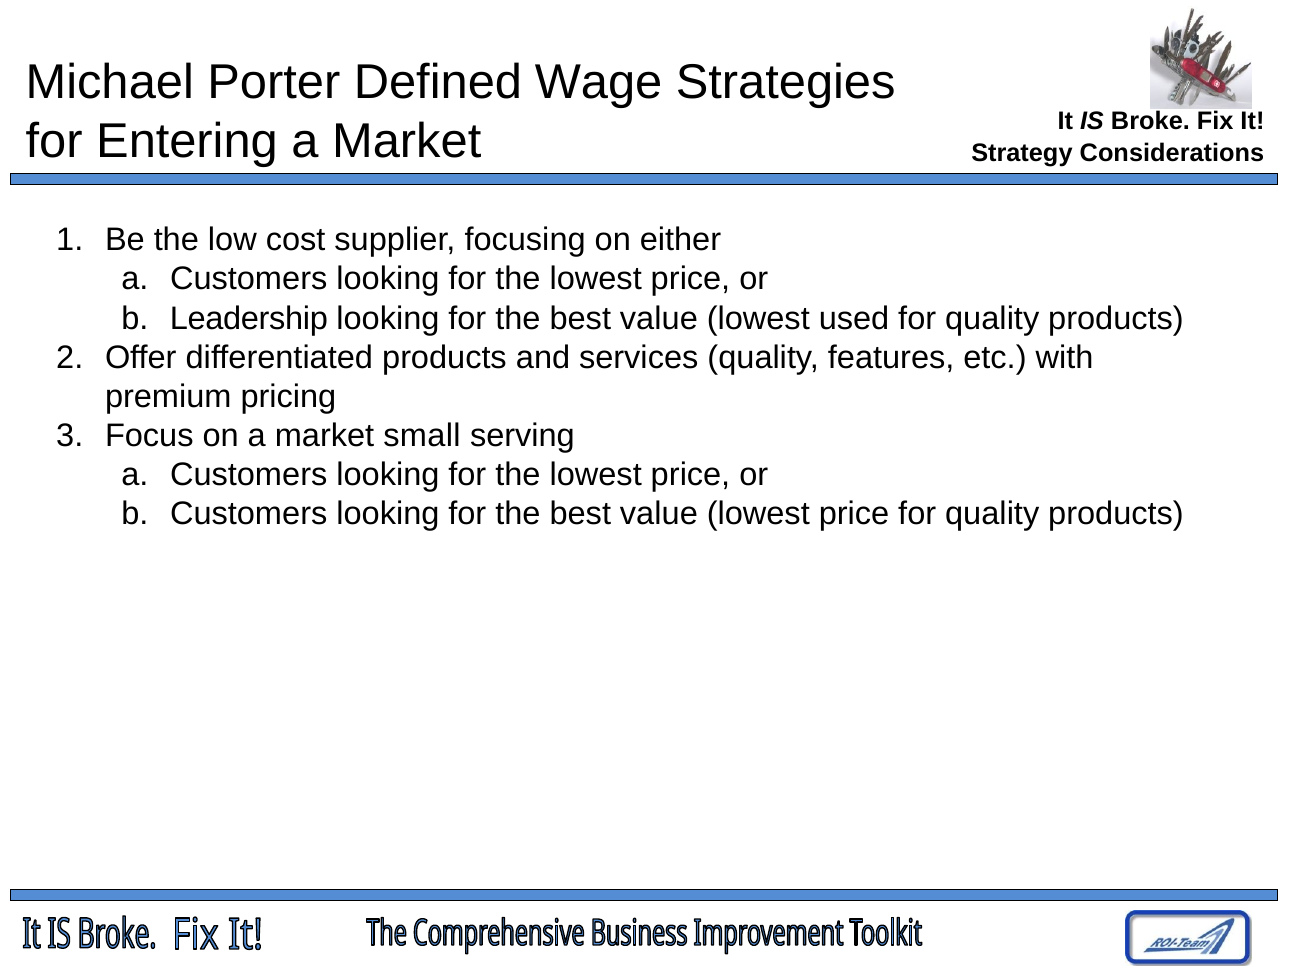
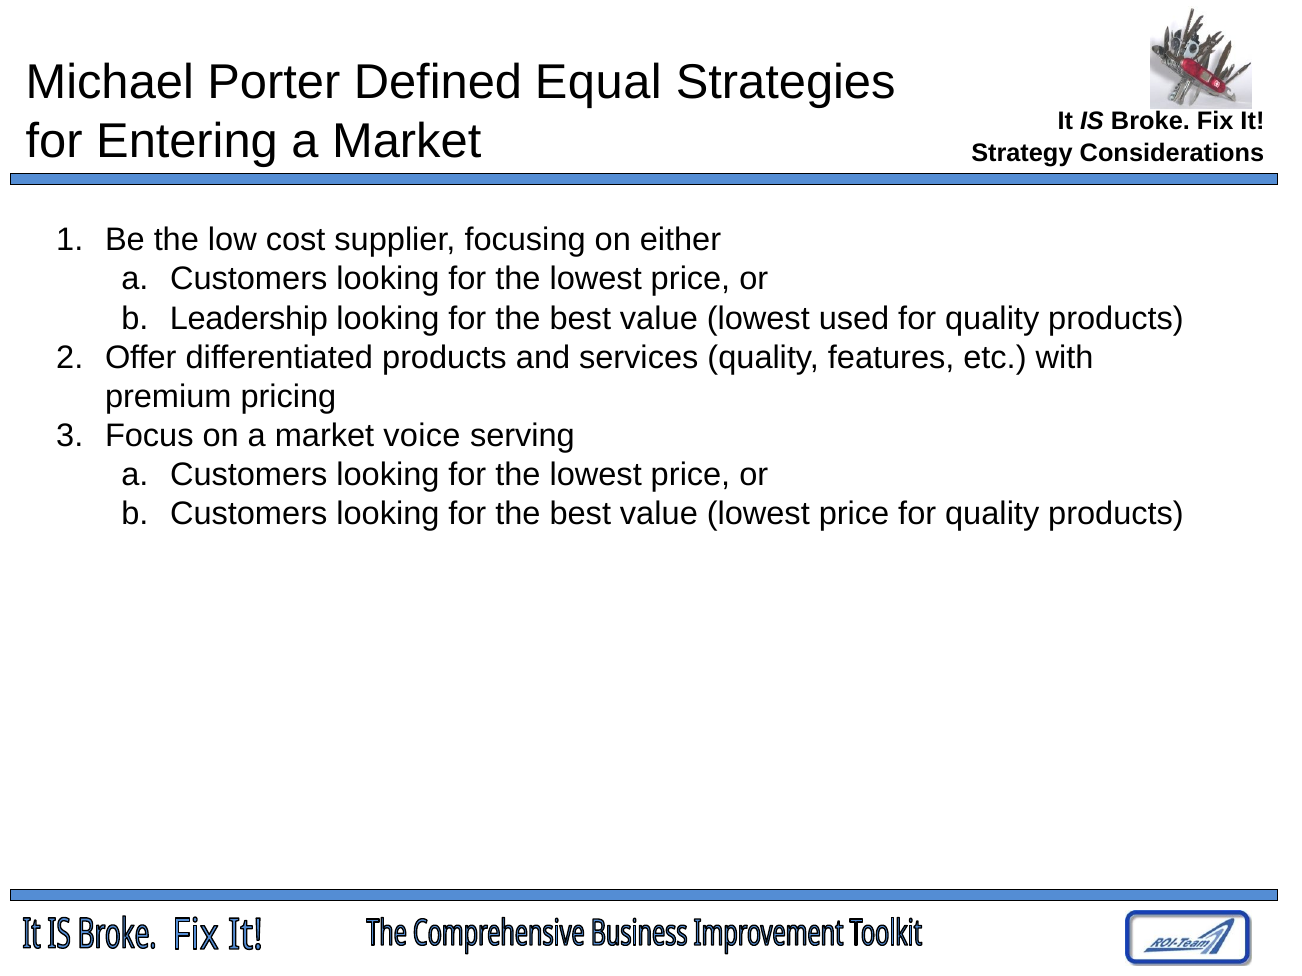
Wage: Wage -> Equal (598, 83)
small: small -> voice (422, 436)
